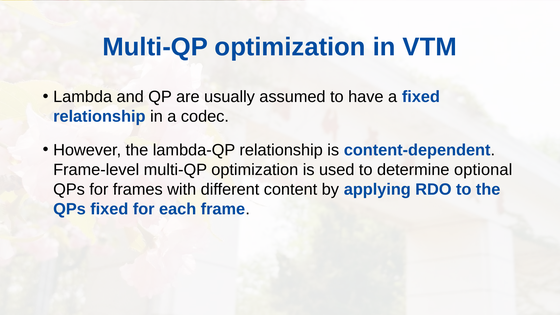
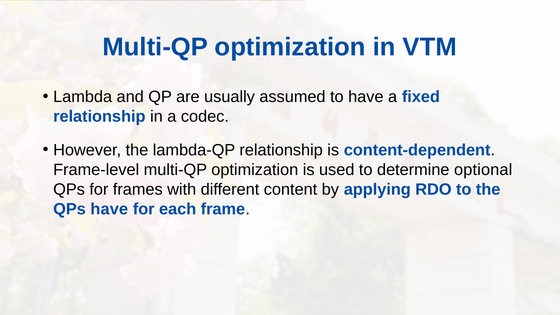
QPs fixed: fixed -> have (109, 209)
